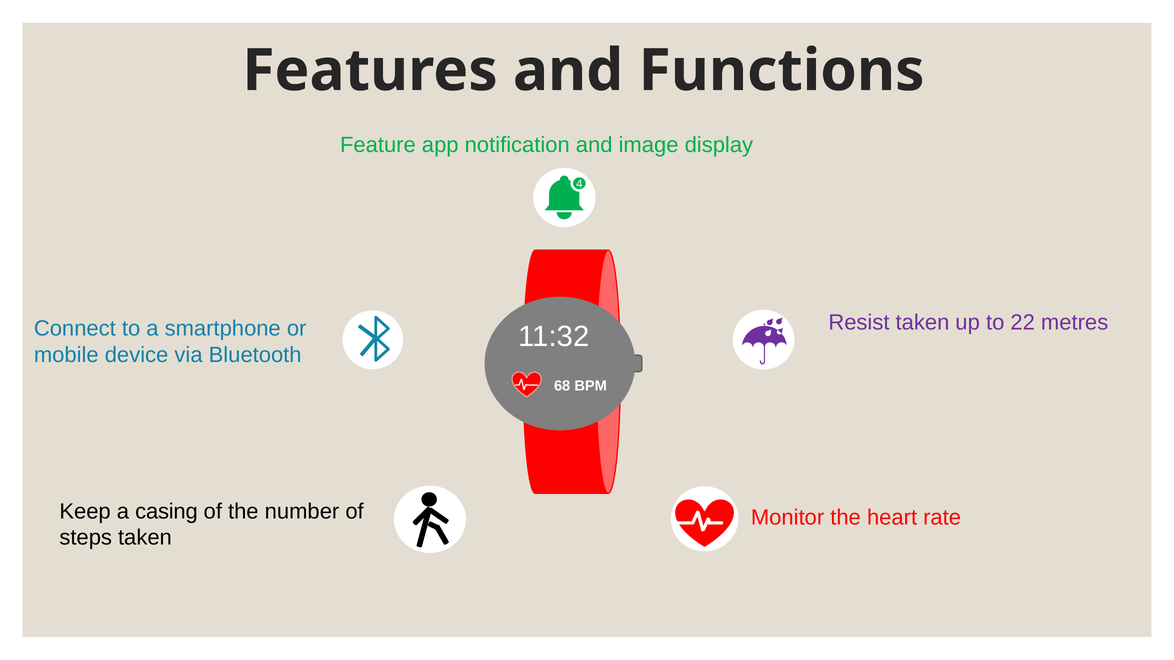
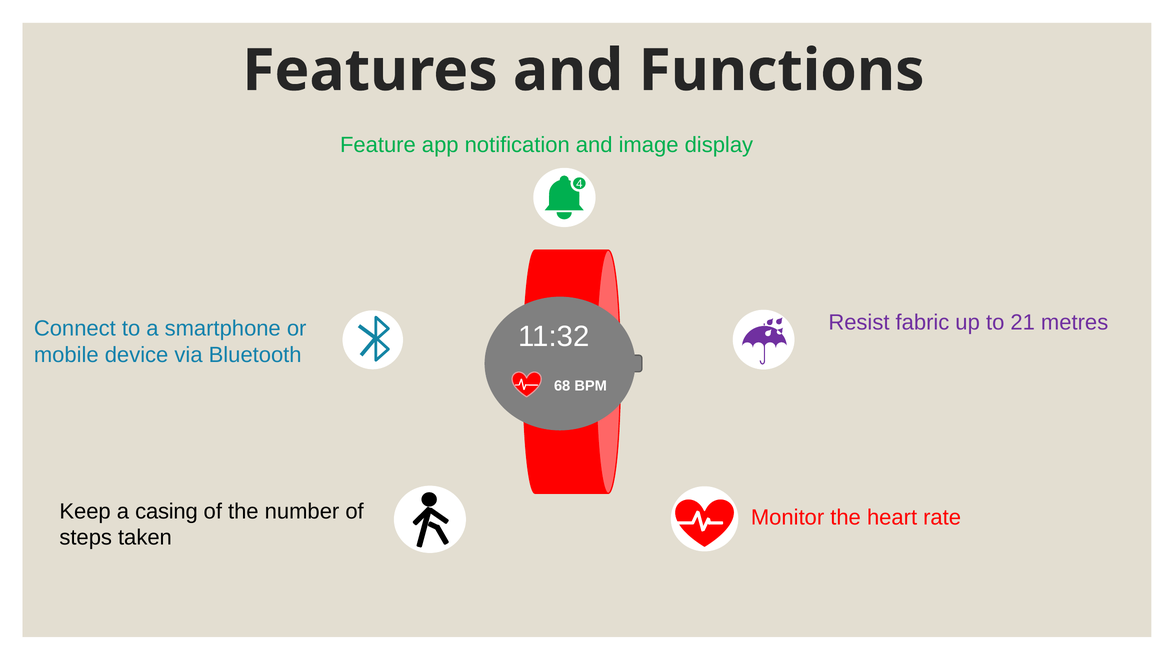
Resist taken: taken -> fabric (922, 323)
22: 22 -> 21 (1023, 323)
